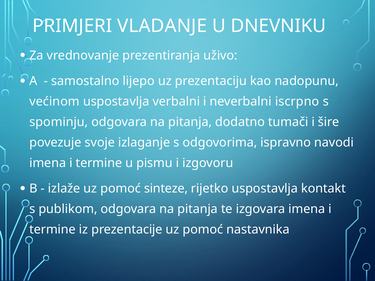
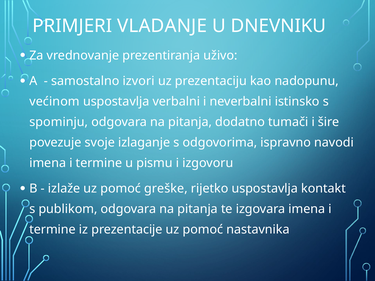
lijepo: lijepo -> izvori (139, 81)
iscrpno: iscrpno -> istinsko (297, 102)
sinteze: sinteze -> greške (166, 189)
